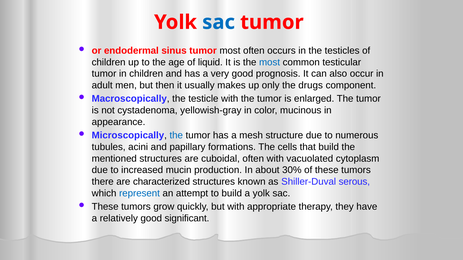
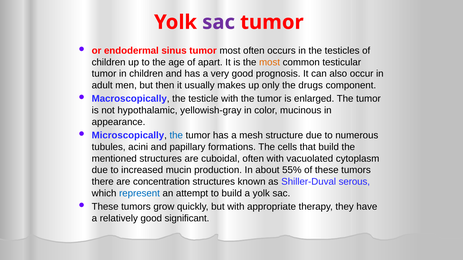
sac colour: blue -> purple (219, 22)
liquid: liquid -> apart (210, 62)
most colour: blue -> orange (270, 62)
cystadenoma: cystadenoma -> hypothalamic (147, 111)
30%: 30% -> 55% (292, 170)
characterized: characterized -> concentration (161, 182)
